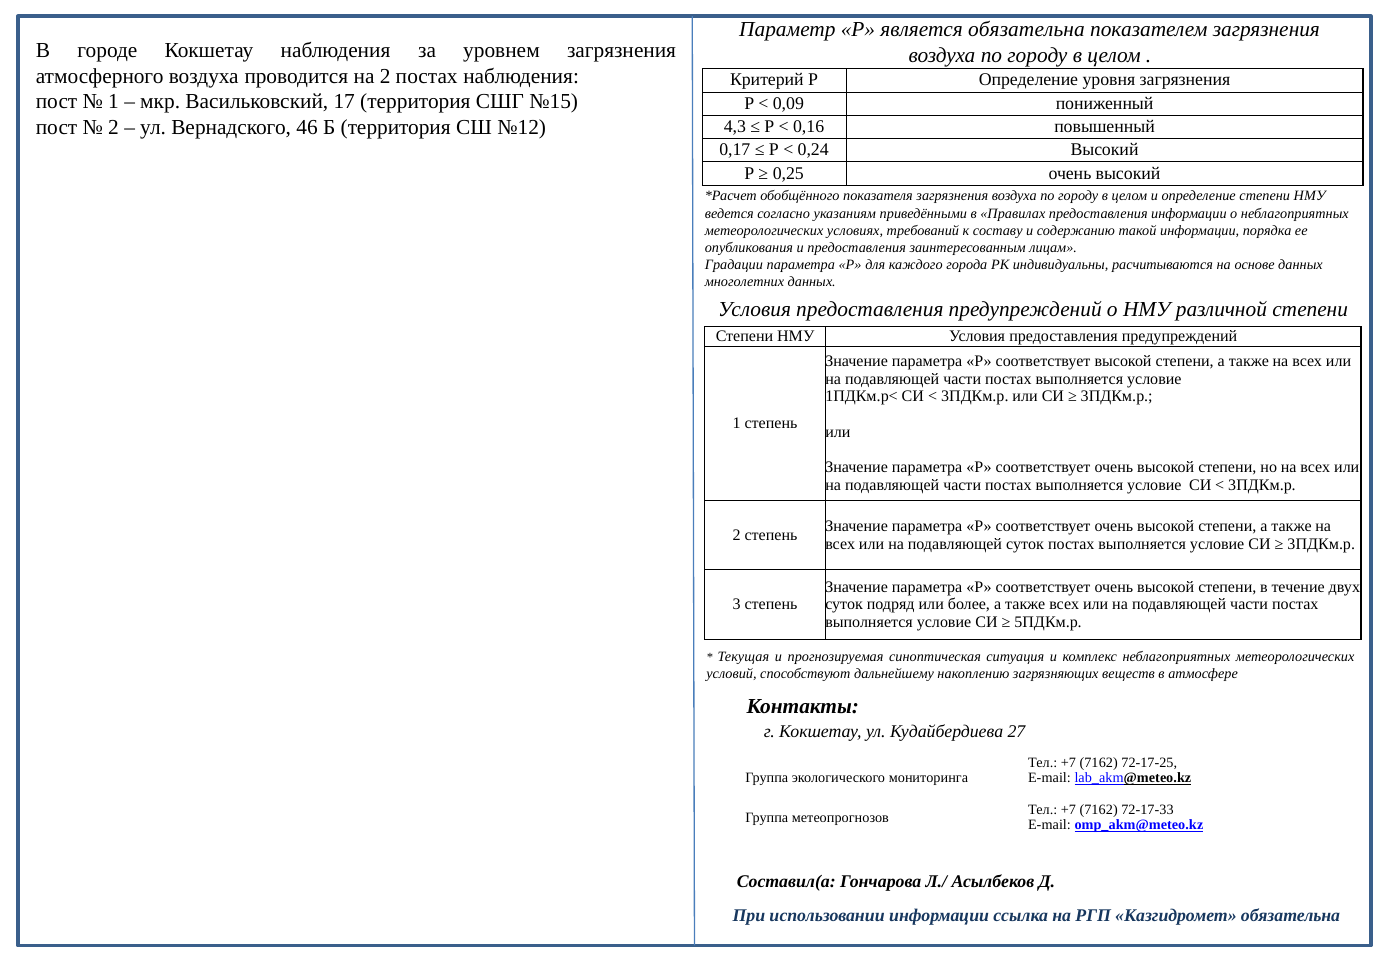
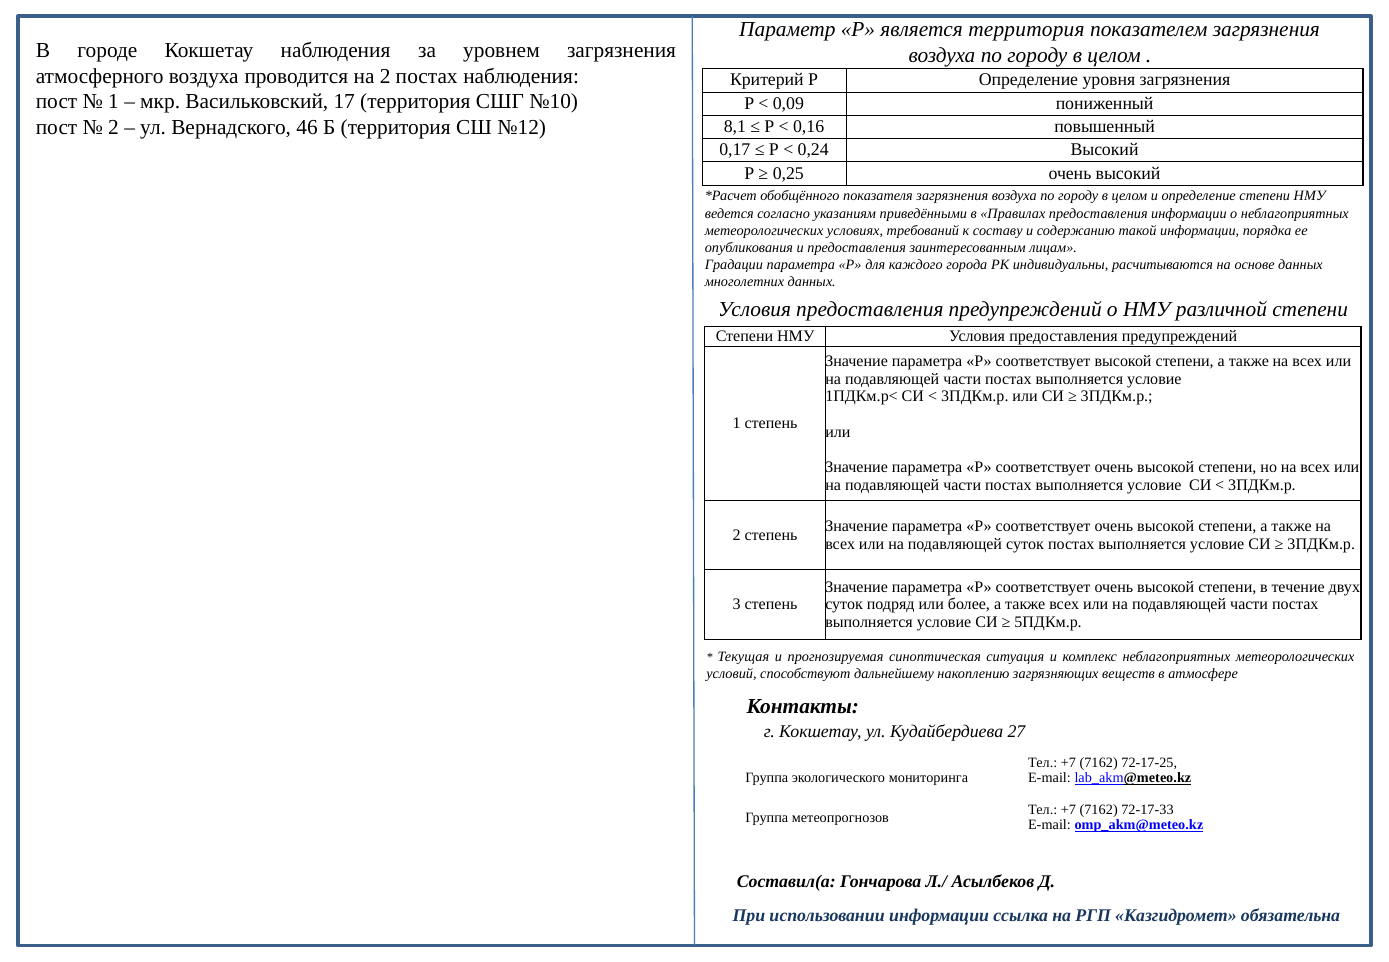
является обязательна: обязательна -> территория (1026, 30)
№15: №15 -> №10 (554, 102)
4,3: 4,3 -> 8,1 (735, 126)
